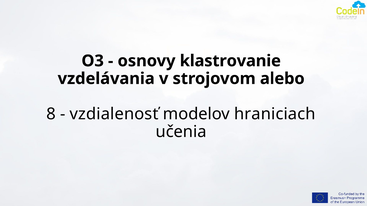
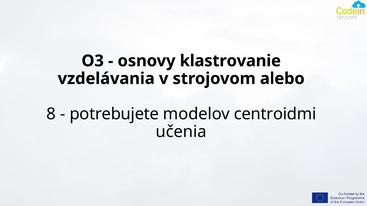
vzdialenosť: vzdialenosť -> potrebujete (114, 114)
hraniciach: hraniciach -> centroidmi (275, 114)
